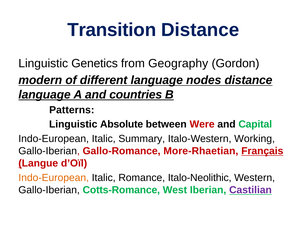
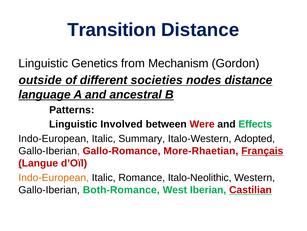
Geography: Geography -> Mechanism (178, 63)
modern: modern -> outside (40, 80)
different language: language -> societies (157, 80)
countries: countries -> ancestral (136, 94)
Absolute: Absolute -> Involved (122, 124)
Capital: Capital -> Effects (255, 124)
Working: Working -> Adopted (255, 138)
Cotts-Romance: Cotts-Romance -> Both-Romance (121, 189)
Castilian colour: purple -> red (250, 189)
